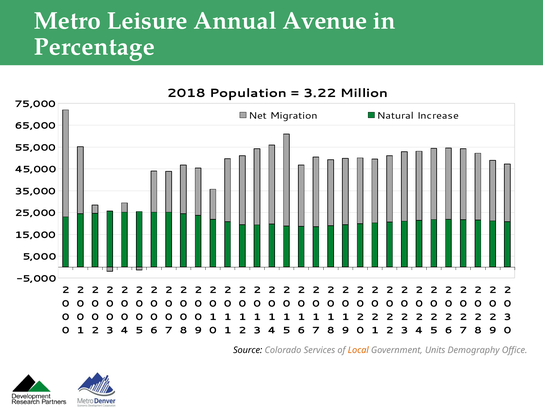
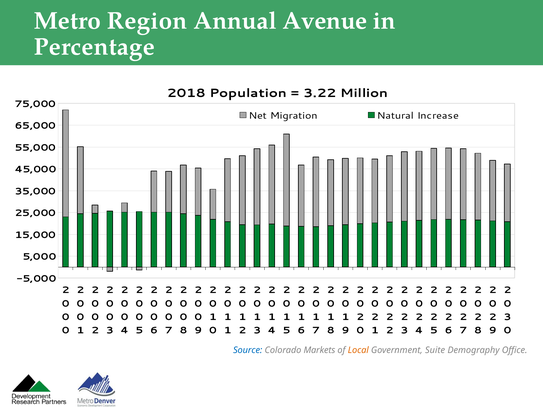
Leisure: Leisure -> Region (147, 21)
Source colour: black -> blue (248, 351)
Services: Services -> Markets (319, 351)
Units: Units -> Suite (435, 351)
